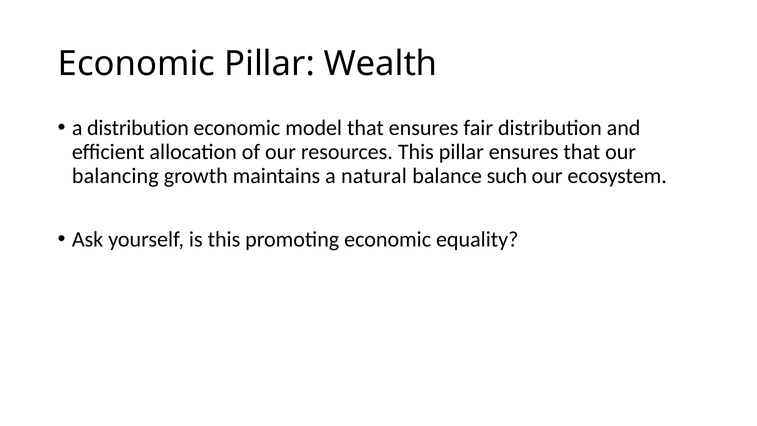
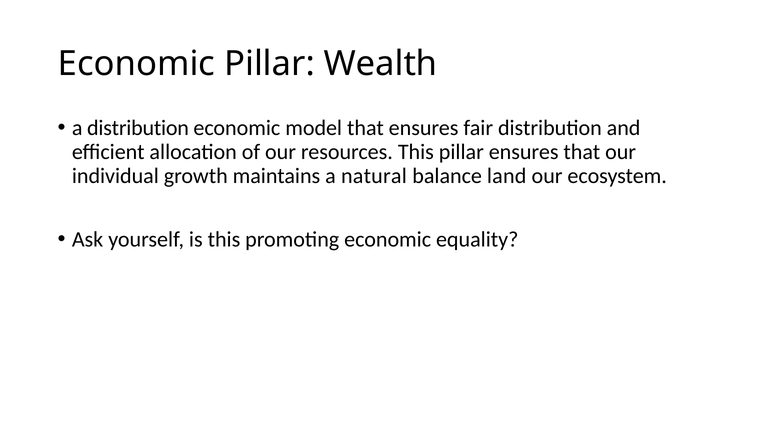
balancing: balancing -> individual (115, 176)
such: such -> land (507, 176)
